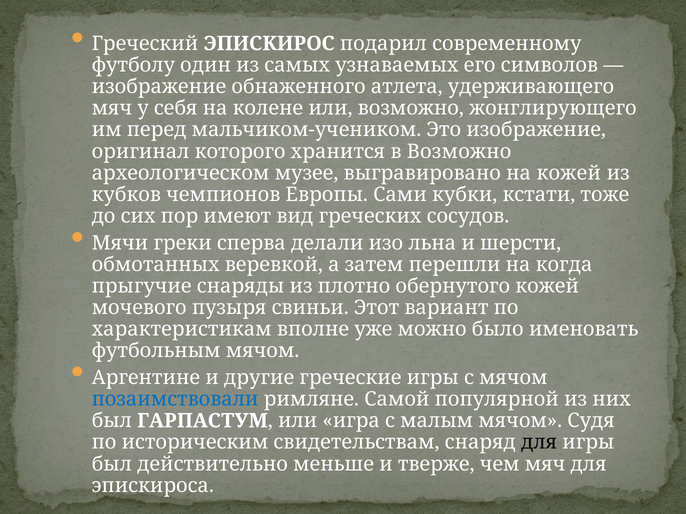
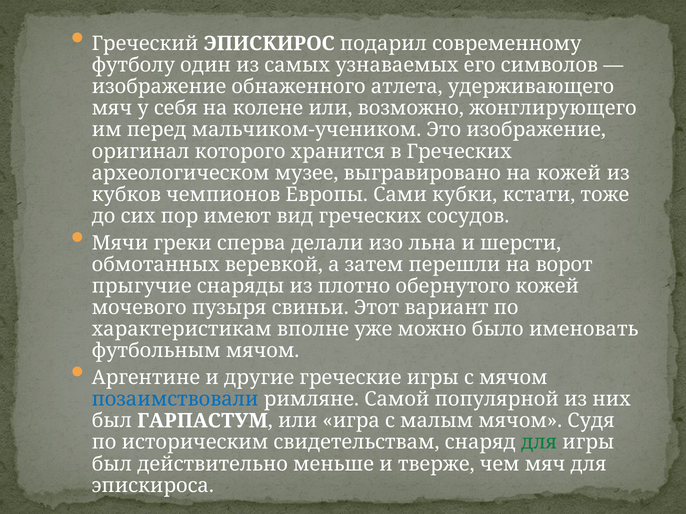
в Возможно: Возможно -> Греческих (459, 152)
когда: когда -> ворот (564, 265)
для colour: black -> green (539, 443)
